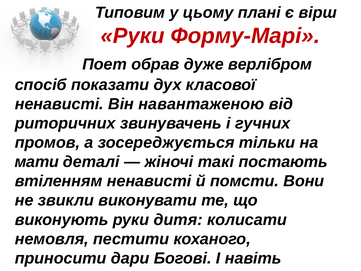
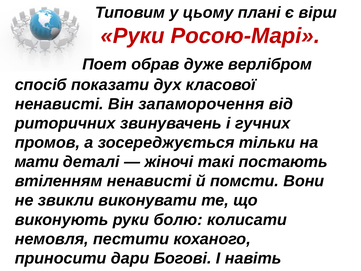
Форму-Марі: Форму-Марі -> Росою-Марі (245, 36)
навантаженою: навантаженою -> запаморочення (201, 104)
дитя: дитя -> болю (178, 220)
